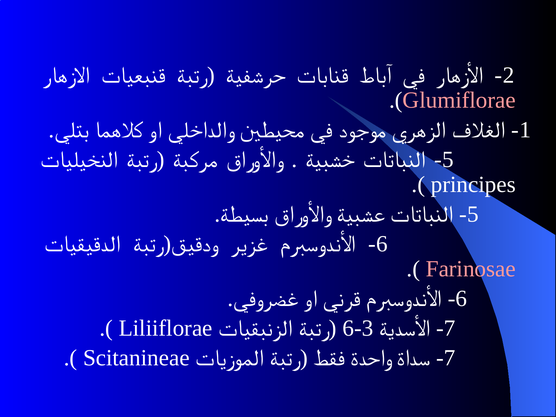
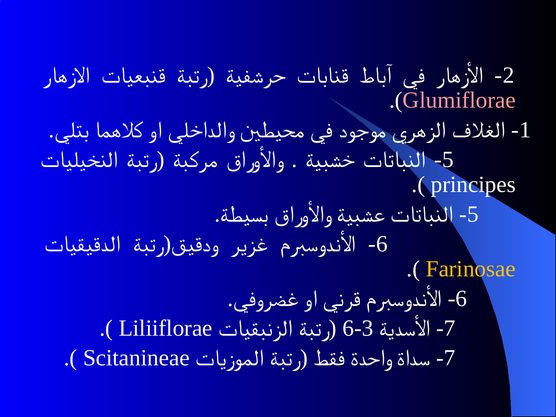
Farinosae colour: pink -> yellow (471, 269)
